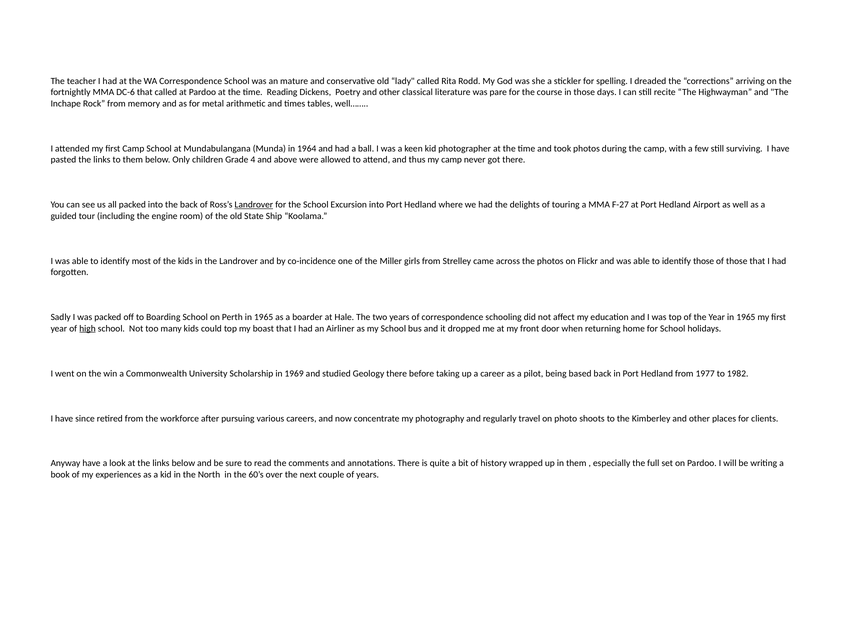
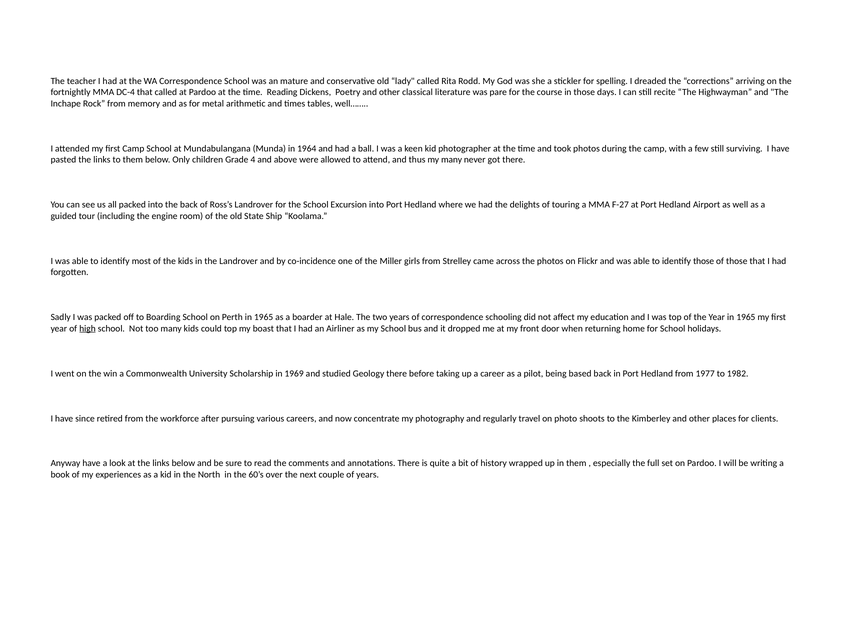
DC-6: DC-6 -> DC-4 (126, 92)
my camp: camp -> many (452, 160)
Landrover underline: present -> none (254, 205)
